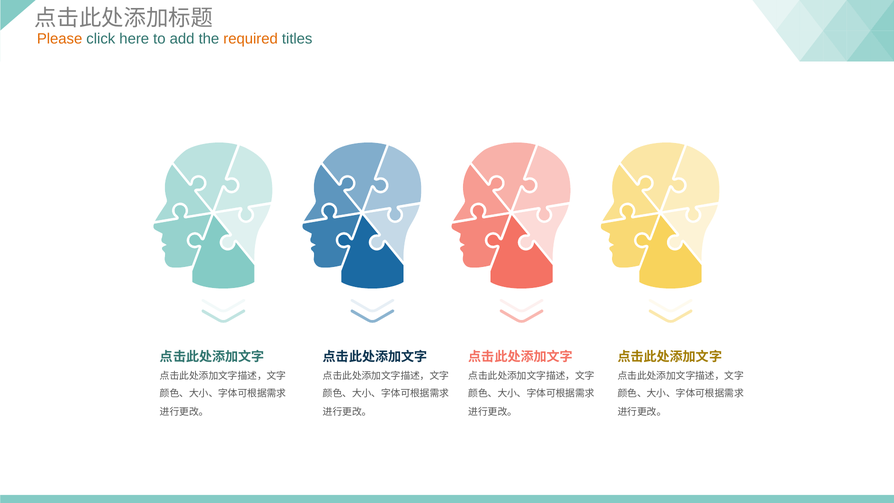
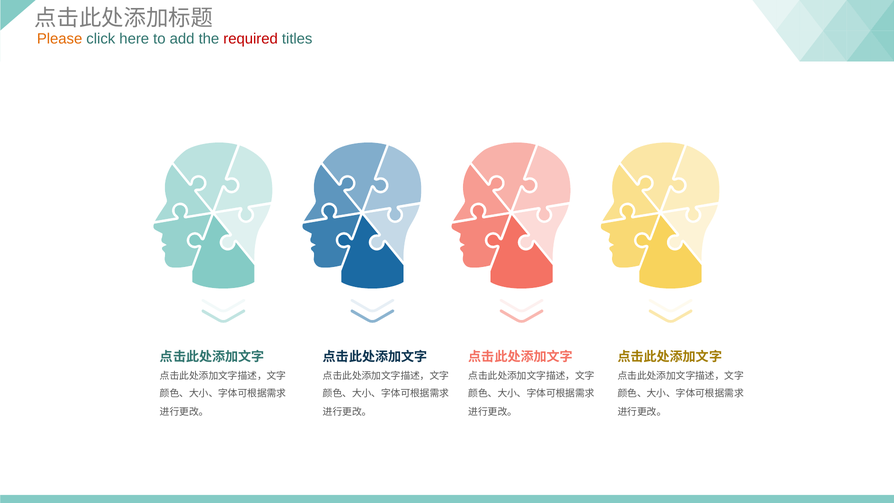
required colour: orange -> red (251, 39)
